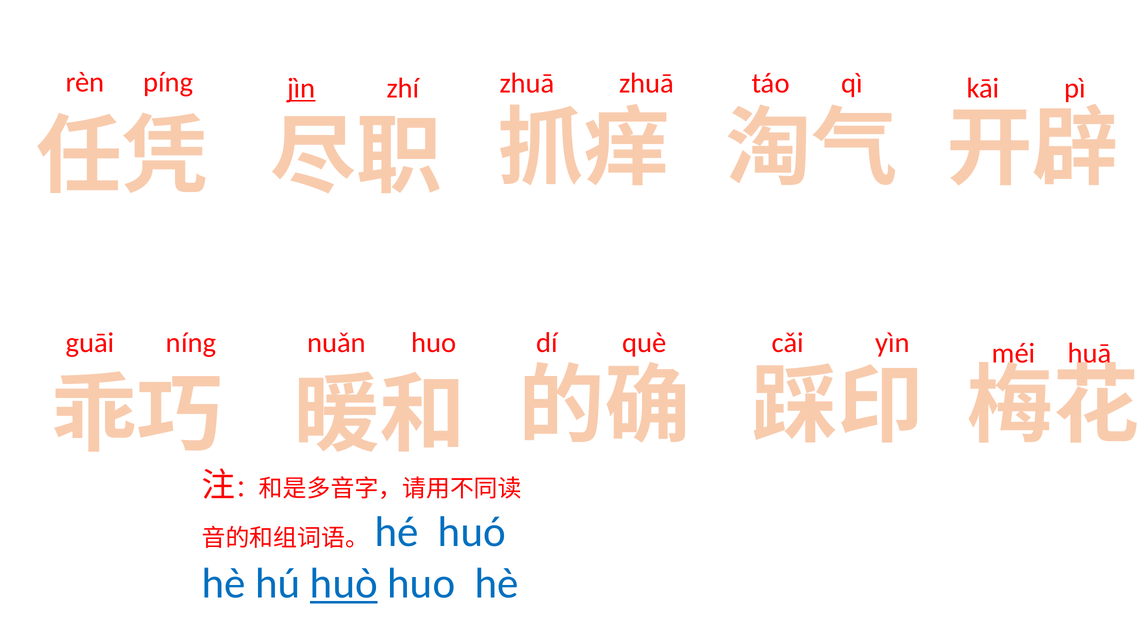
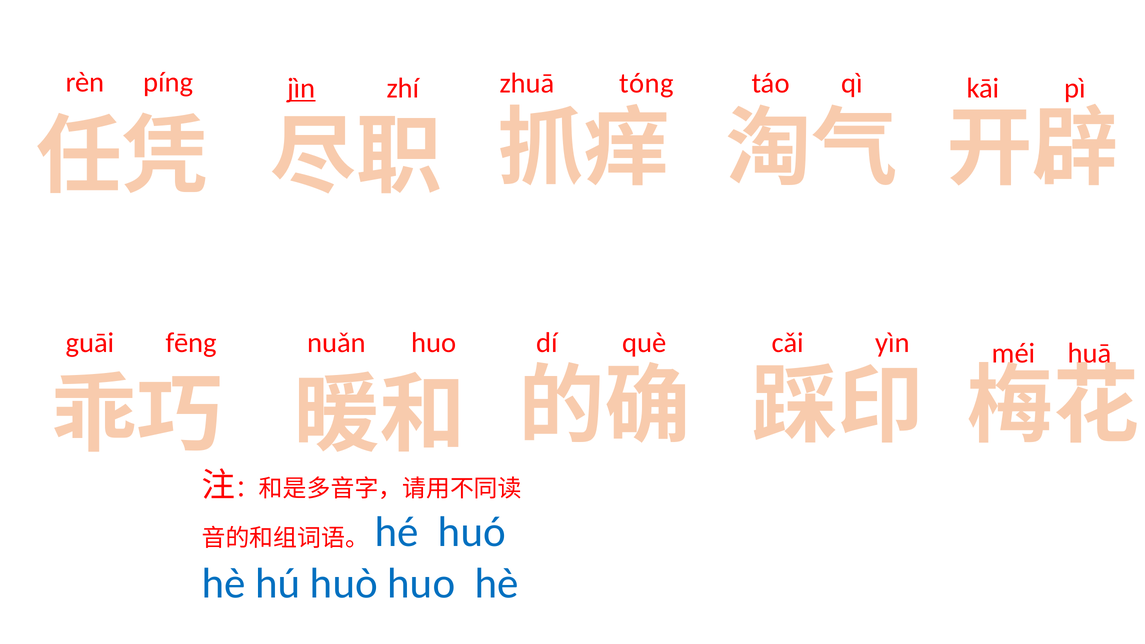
zhuā zhuā: zhuā -> tóng (646, 83)
níng: níng -> fēng (191, 343)
huò underline: present -> none (344, 584)
